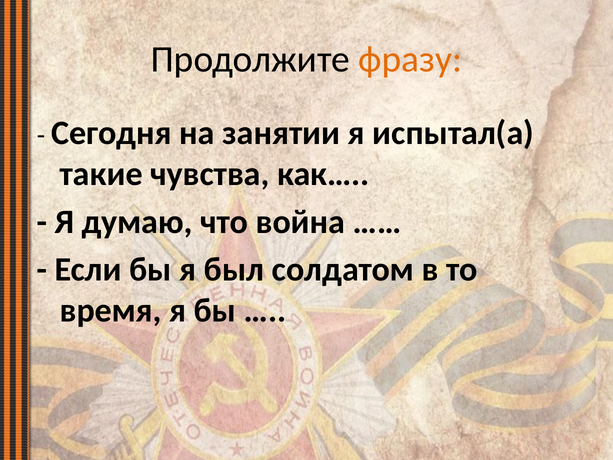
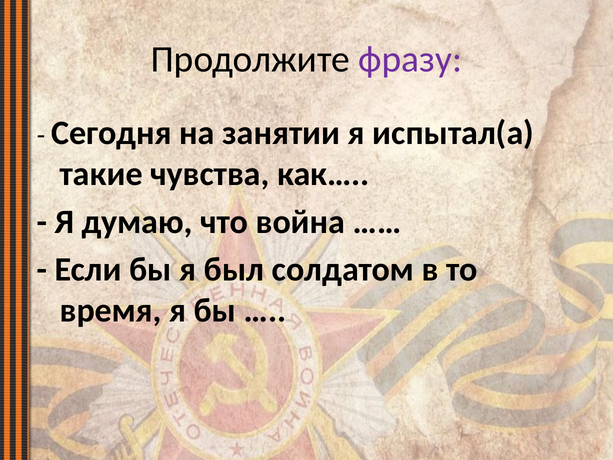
фразу colour: orange -> purple (410, 59)
